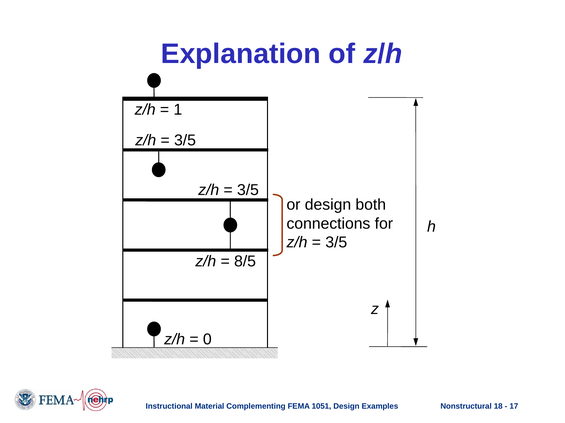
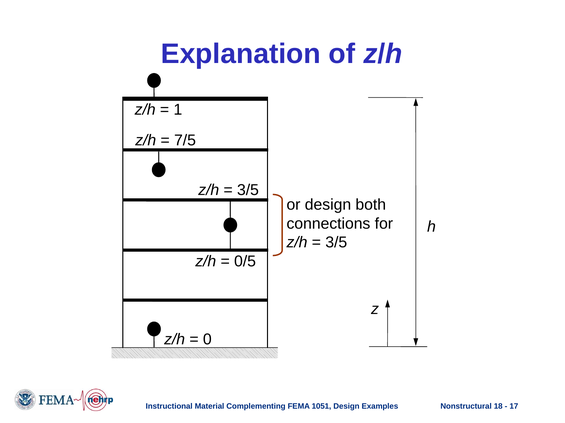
3/5: 3/5 -> 7/5 (185, 140)
8/5: 8/5 -> 0/5 (245, 262)
